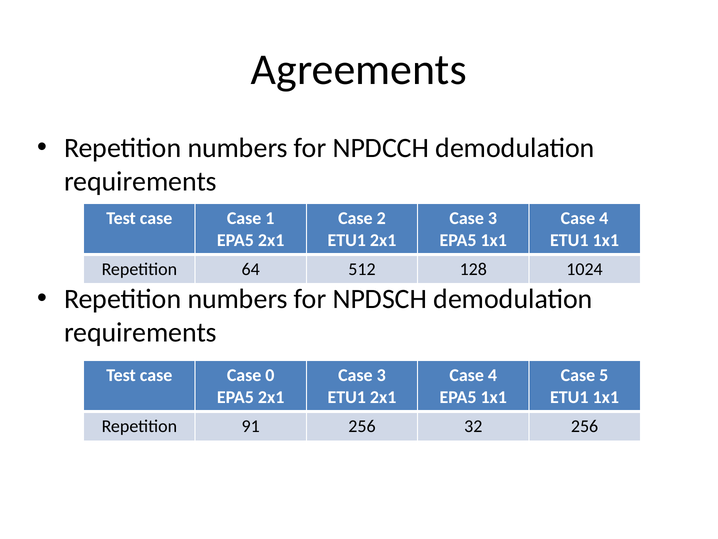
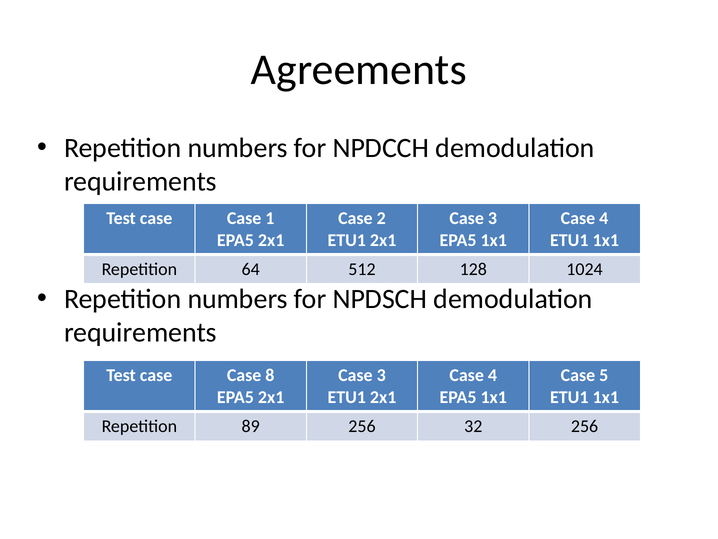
0: 0 -> 8 (270, 375)
91: 91 -> 89 (251, 426)
